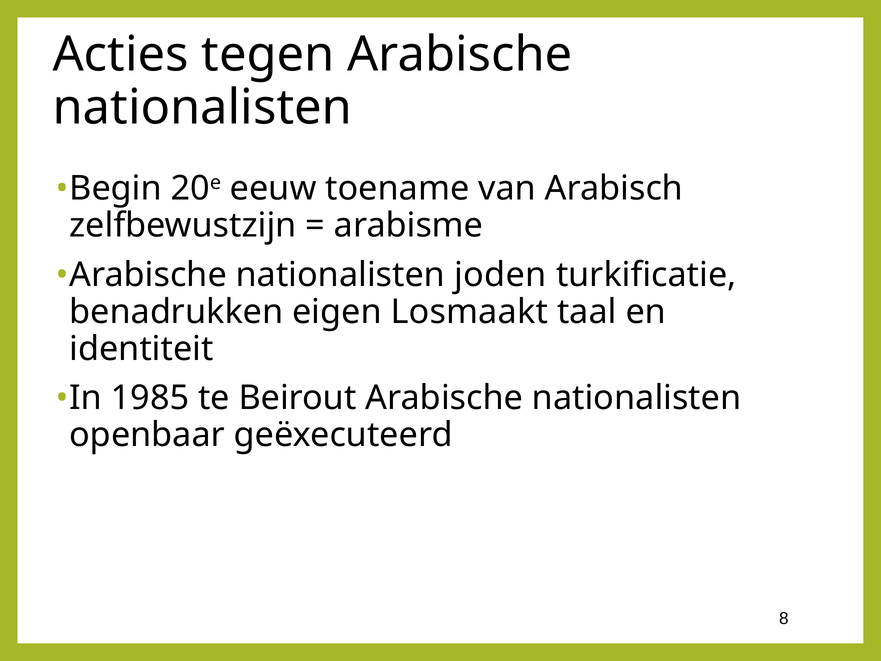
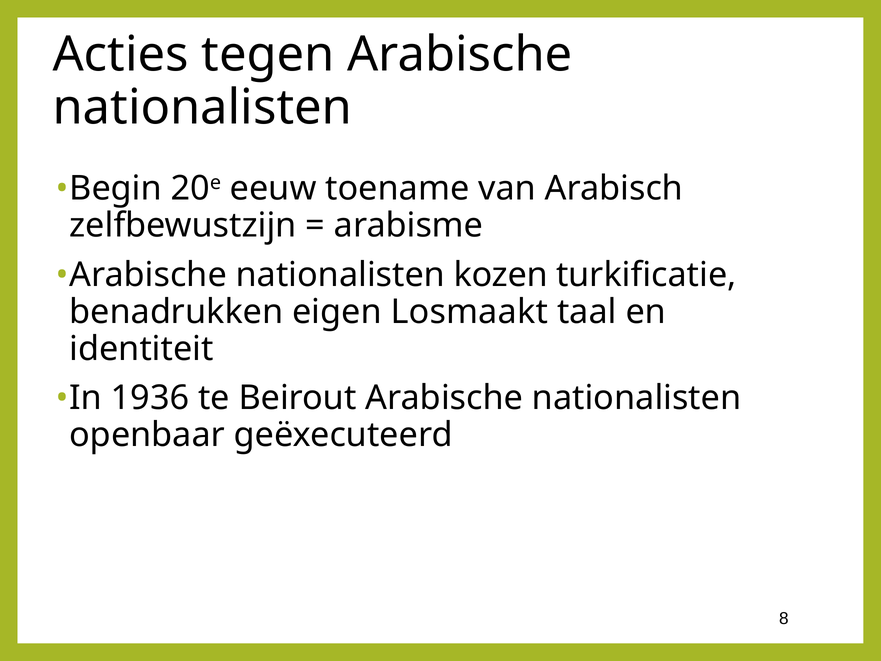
joden: joden -> kozen (501, 275)
1985: 1985 -> 1936 (150, 398)
